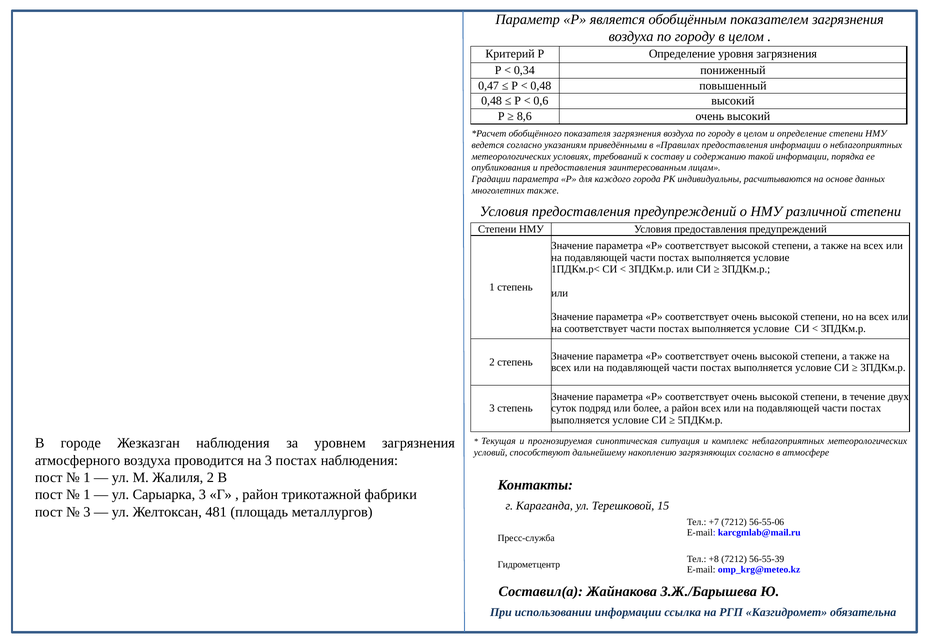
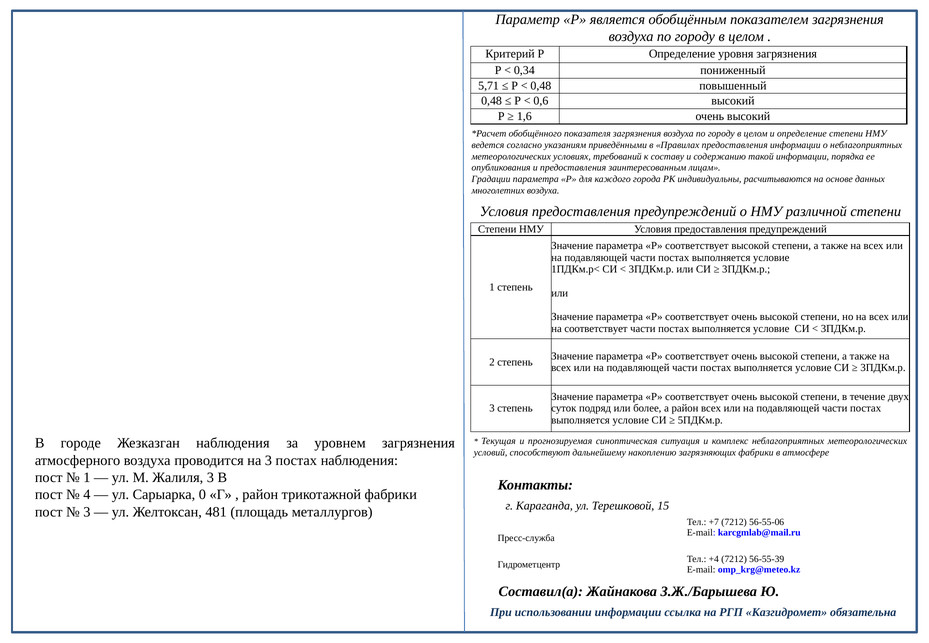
0,47: 0,47 -> 5,71 (489, 86)
8,6: 8,6 -> 1,6 (524, 116)
многолетних также: также -> воздуха (543, 191)
загрязняющих согласно: согласно -> фабрики (756, 453)
Жалиля 2: 2 -> 3 (210, 478)
1: 1 -> 4 (87, 495)
Сарыарка 3: 3 -> 0 (202, 495)
+8: +8 -> +4 (714, 559)
